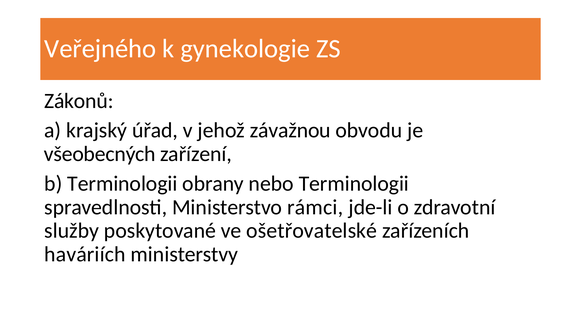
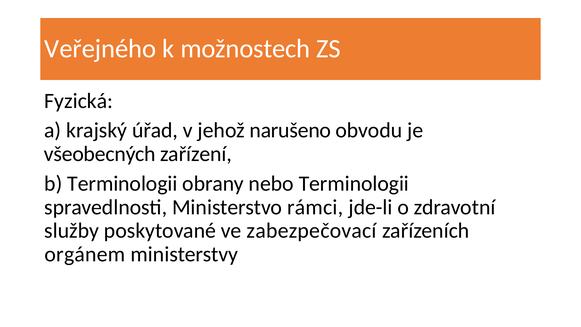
gynekologie: gynekologie -> možnostech (245, 49)
Zákonů: Zákonů -> Fyzická (79, 101)
závažnou: závažnou -> narušeno (290, 130)
ošetřovatelské: ošetřovatelské -> zabezpečovací (312, 231)
haváriích: haváriích -> orgánem (85, 254)
